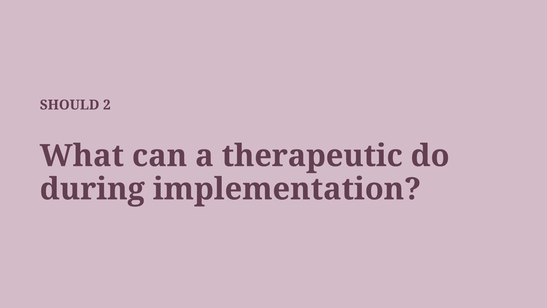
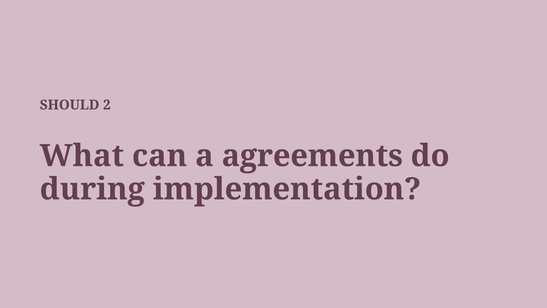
therapeutic: therapeutic -> agreements (312, 156)
